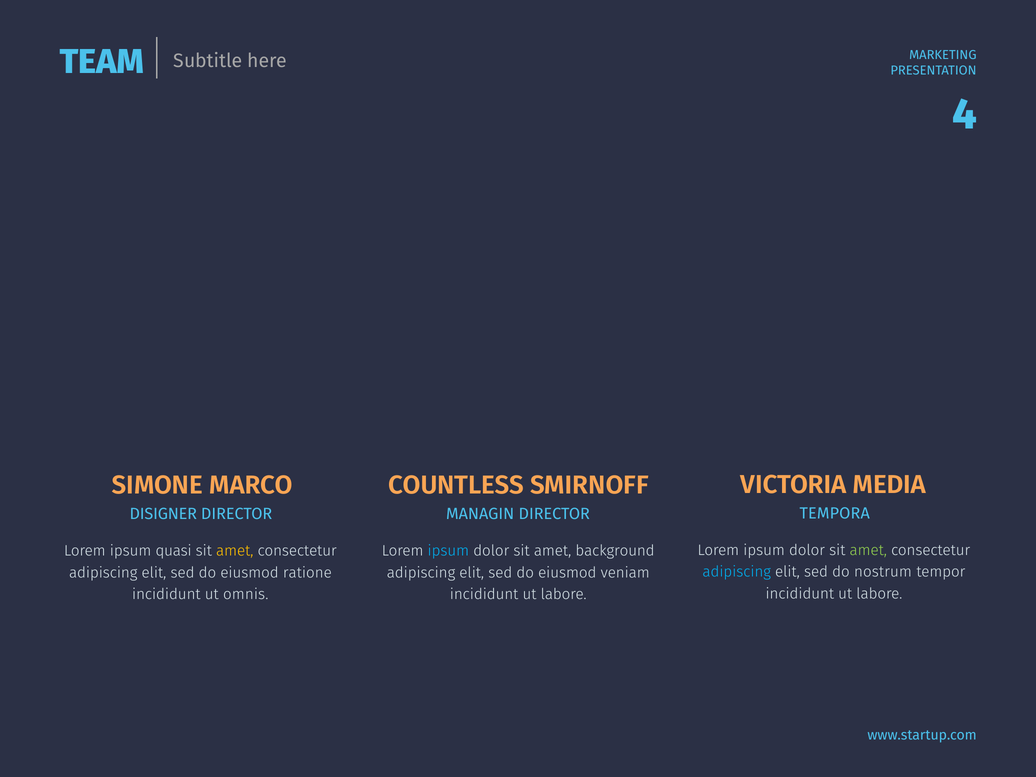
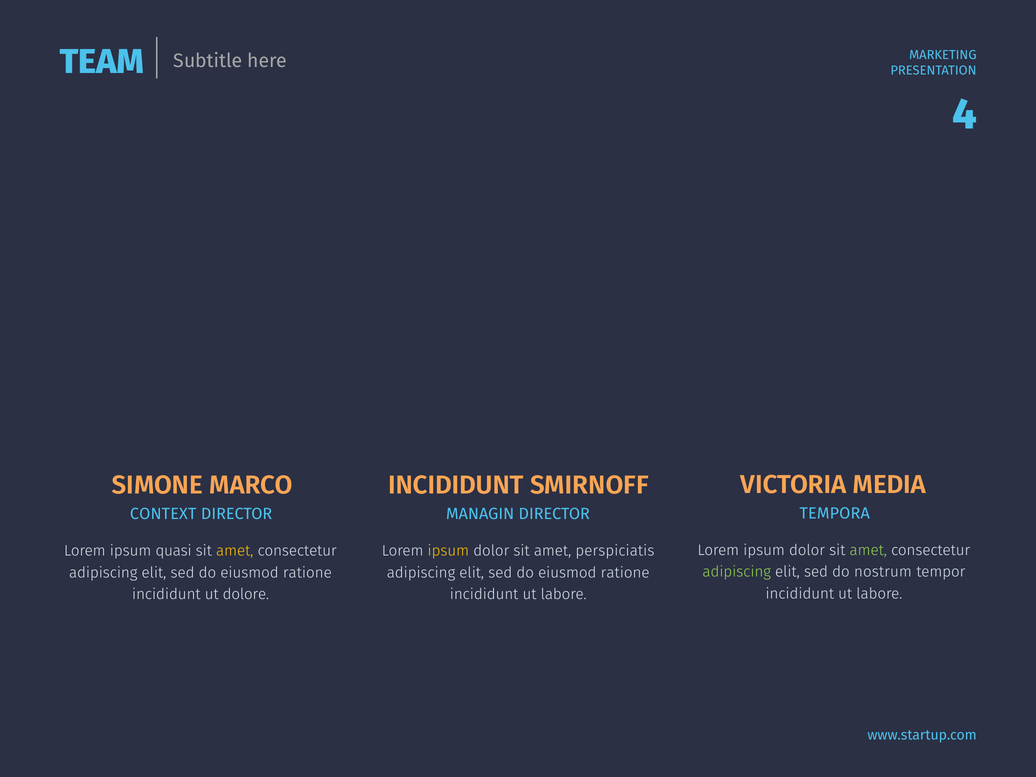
COUNTLESS: COUNTLESS -> INCIDIDUNT (456, 485)
DISIGNER: DISIGNER -> CONTEXT (163, 514)
ipsum colour: light blue -> yellow (448, 551)
background: background -> perspiciatis (615, 551)
adipiscing colour: light blue -> light green (737, 572)
veniam: veniam -> ratione (625, 573)
omnis: omnis -> dolore (246, 594)
